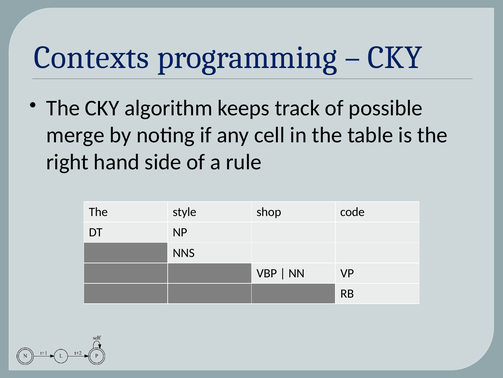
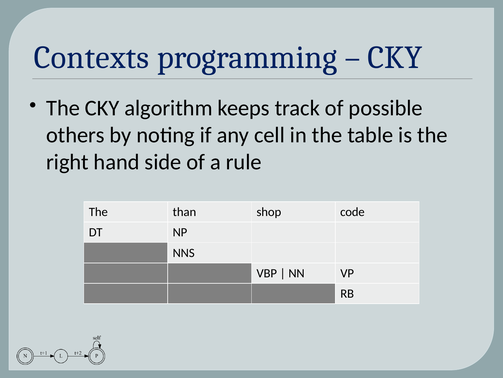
merge: merge -> others (75, 135)
style: style -> than (184, 212)
